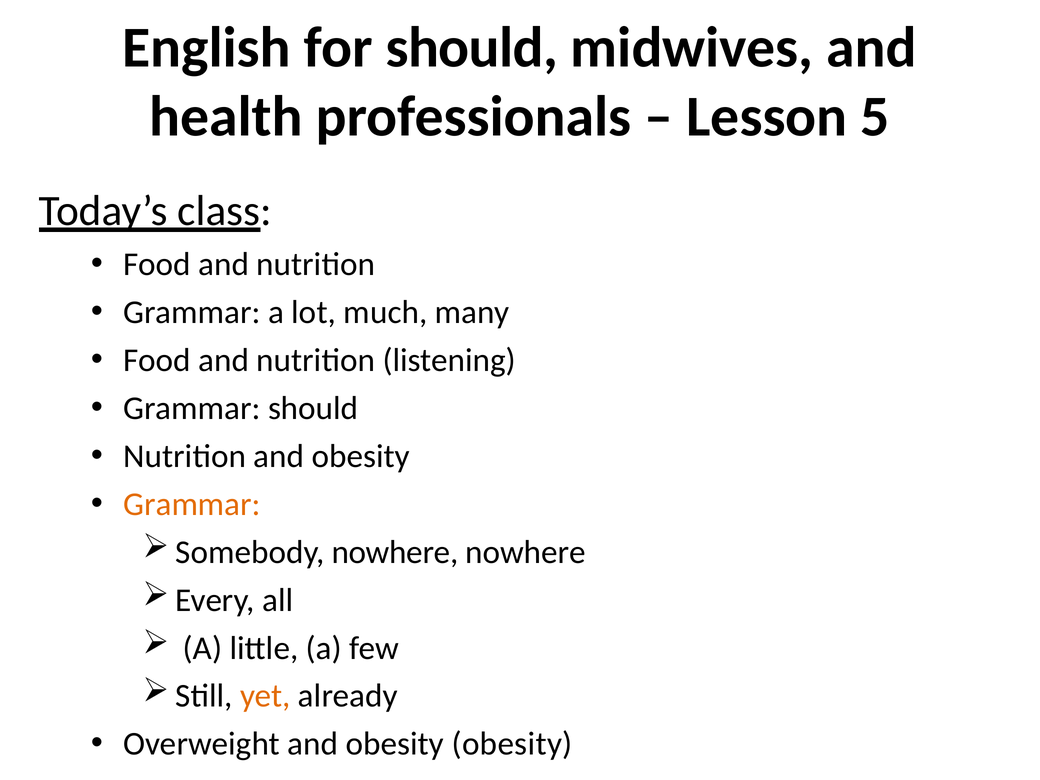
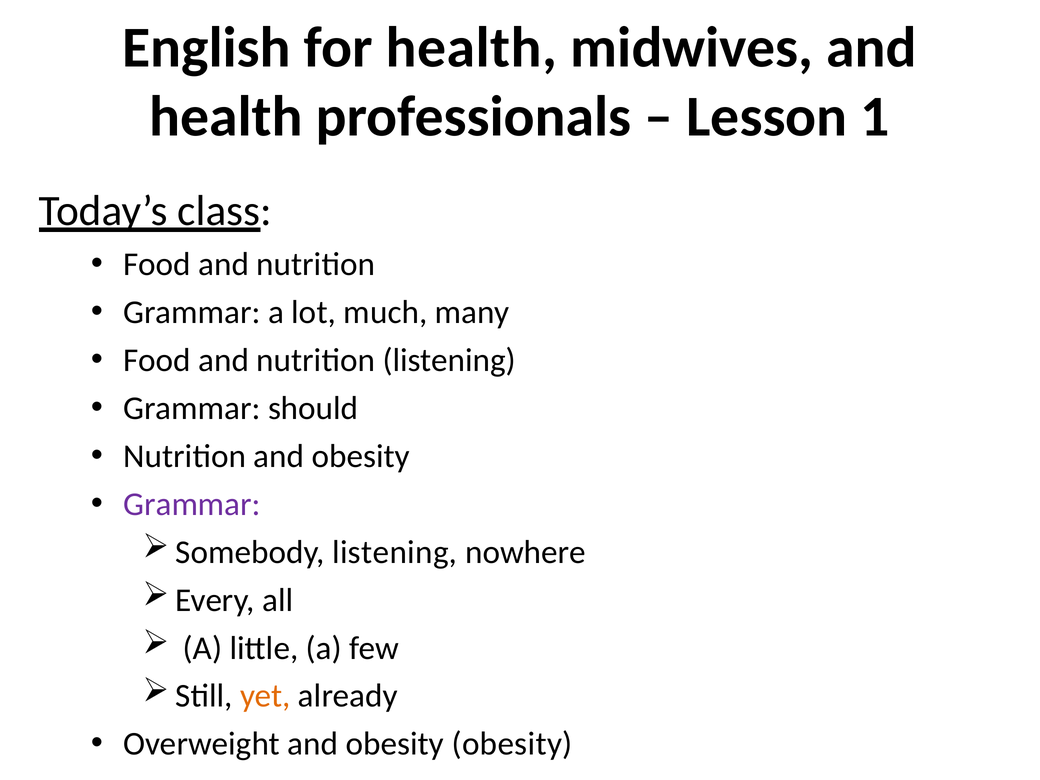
for should: should -> health (471, 48)
5: 5 -> 1 (875, 117)
Grammar colour: orange -> purple (192, 504)
Somebody nowhere: nowhere -> listening (395, 552)
